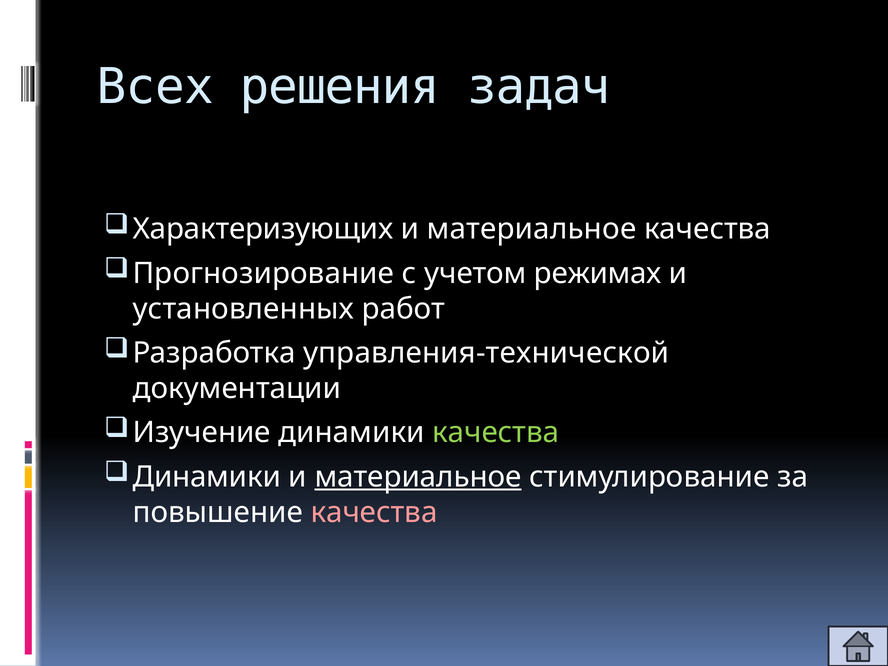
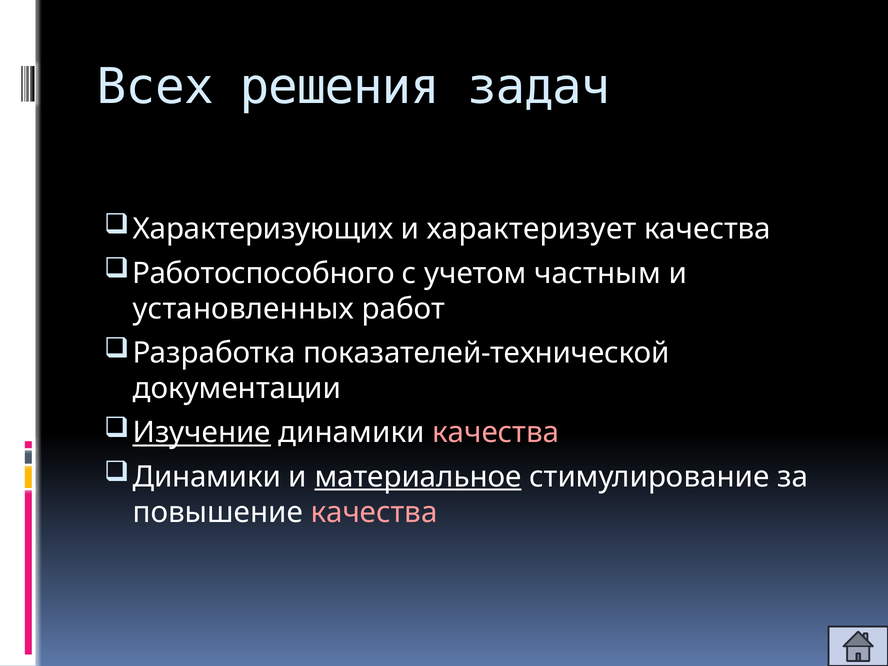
материальное: материальное -> характеризует (532, 229)
Прогнозирование: Прогнозирование -> Работоспособного (264, 273)
режимах: режимах -> частным (597, 273)
управления-технической: управления-технической -> показателей-технической (486, 353)
Изучение underline: none -> present (202, 433)
качества colour: light green -> pink (496, 433)
